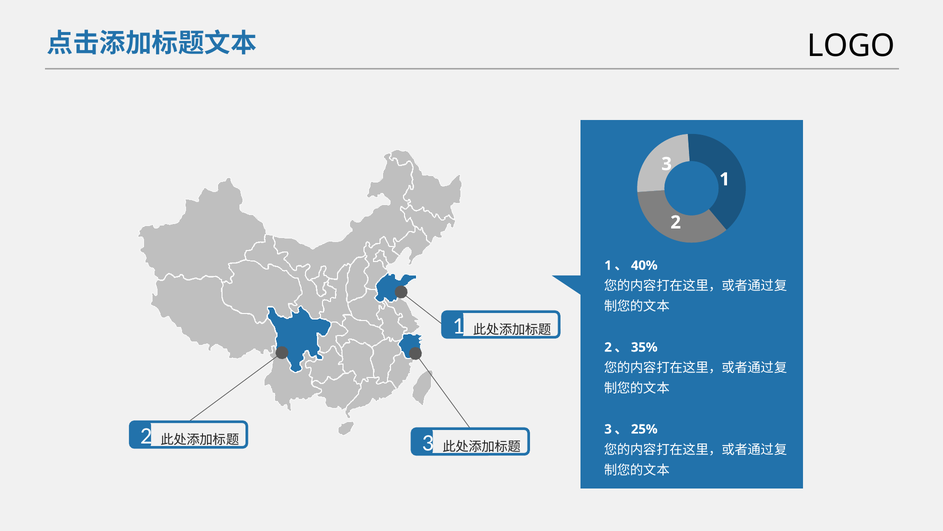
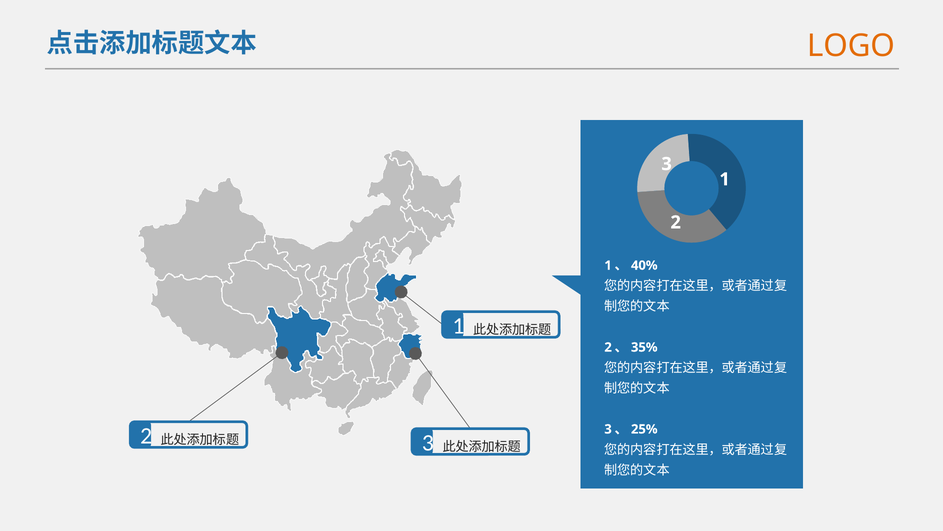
LOGO colour: black -> orange (851, 46)
